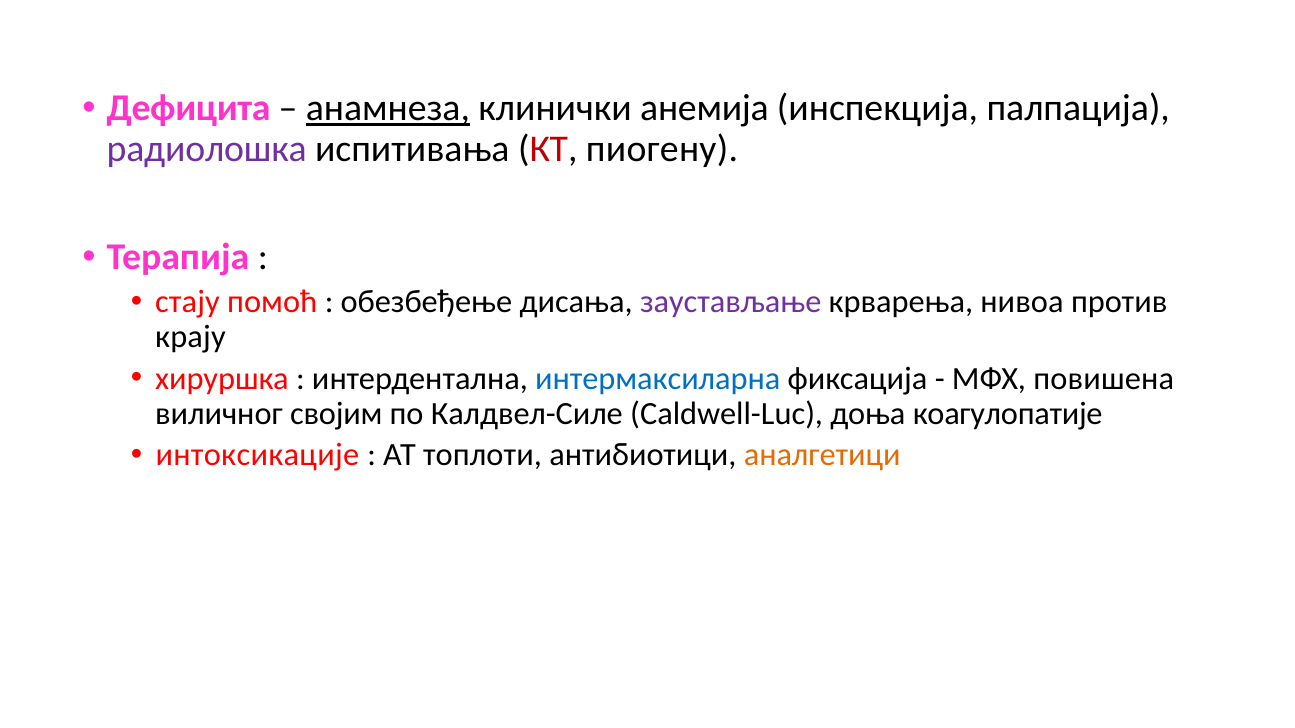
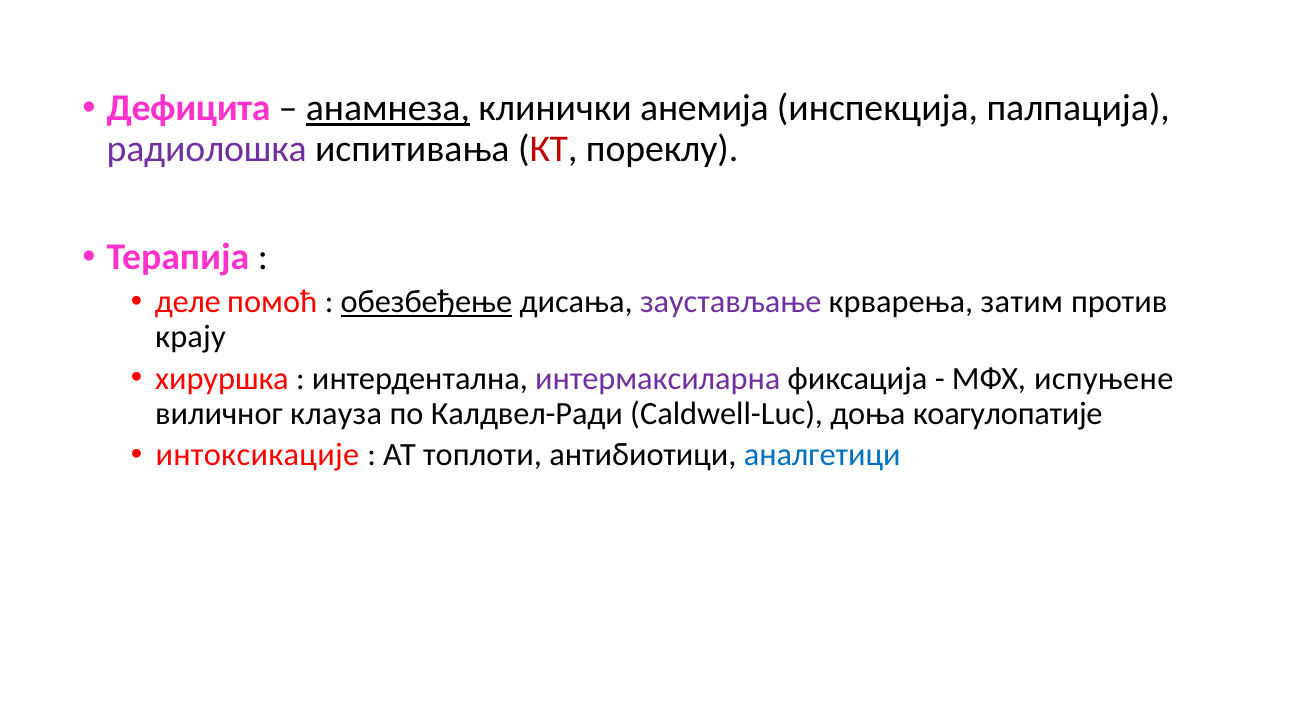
пиогену: пиогену -> пореклу (662, 149)
стају: стају -> деле (188, 302)
обезбеђење underline: none -> present (426, 302)
нивоа: нивоа -> затим (1022, 302)
интермаксиларна colour: blue -> purple (658, 379)
повишена: повишена -> испуњене (1104, 379)
својим: својим -> клауза (336, 414)
Калдвел-Силе: Калдвел-Силе -> Калдвел-Ради (527, 414)
аналгетици colour: orange -> blue (822, 455)
